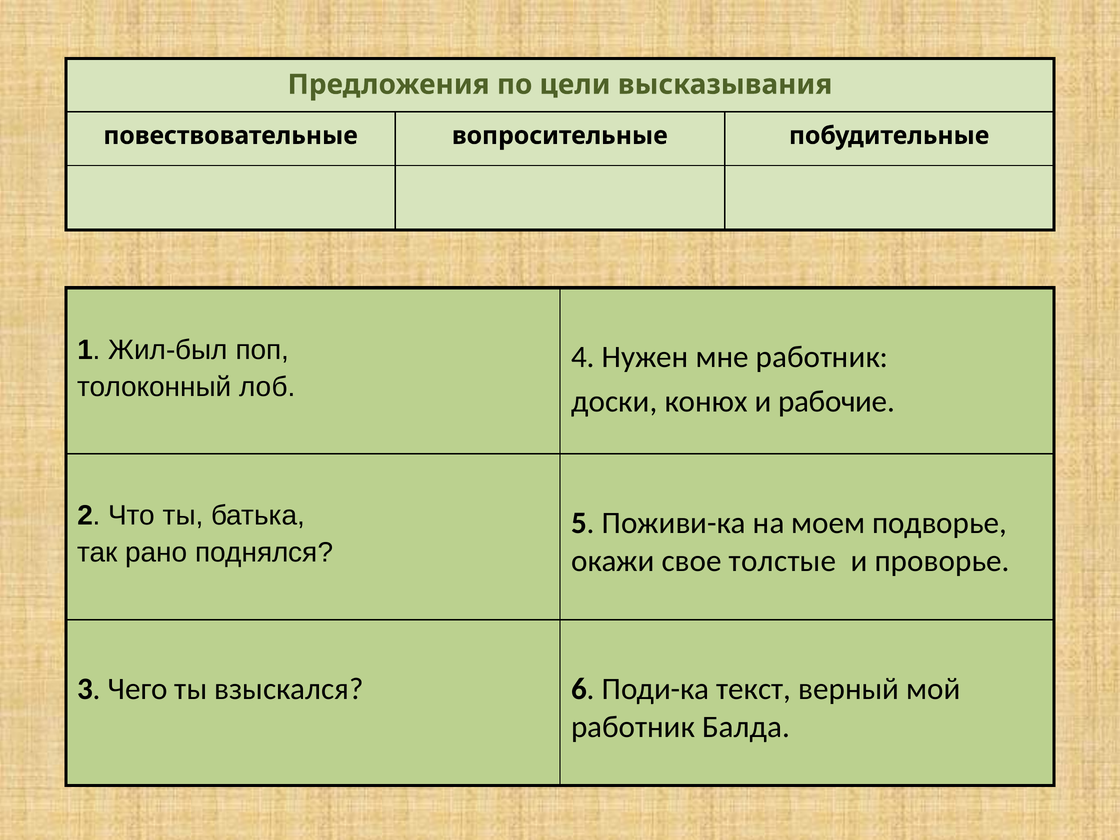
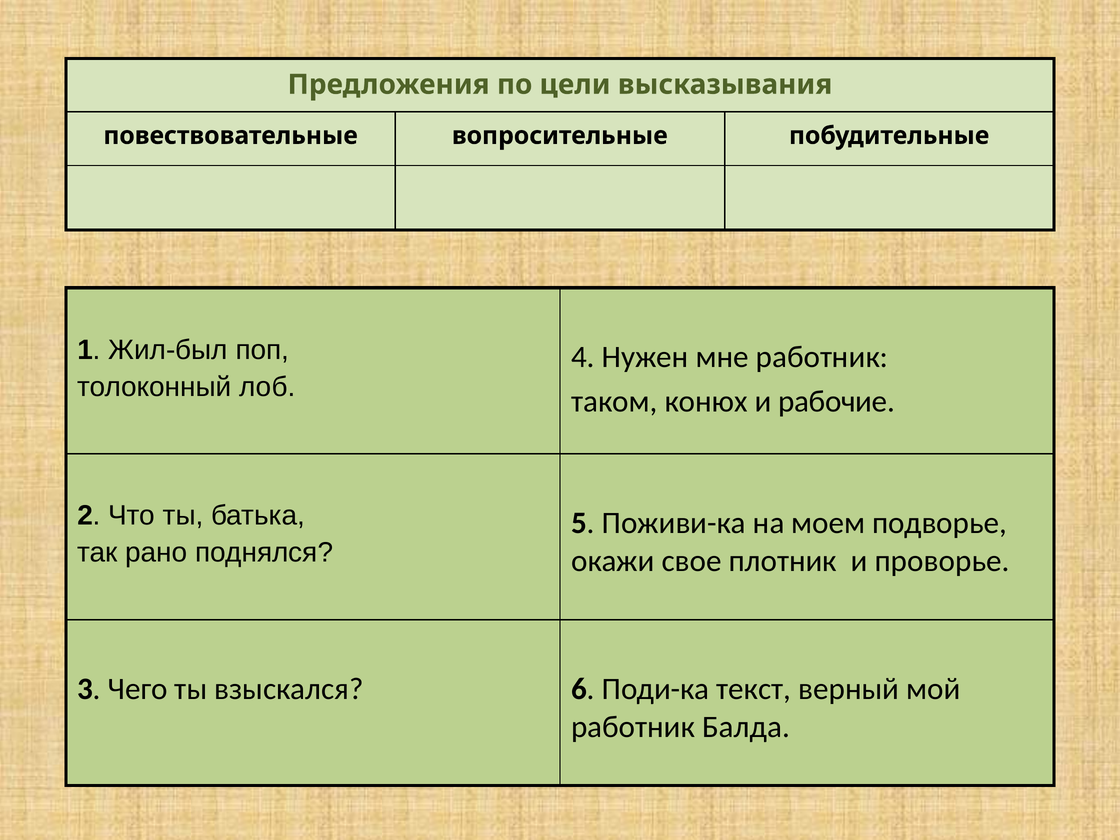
доски: доски -> таком (614, 401)
толстые: толстые -> плотник (783, 561)
